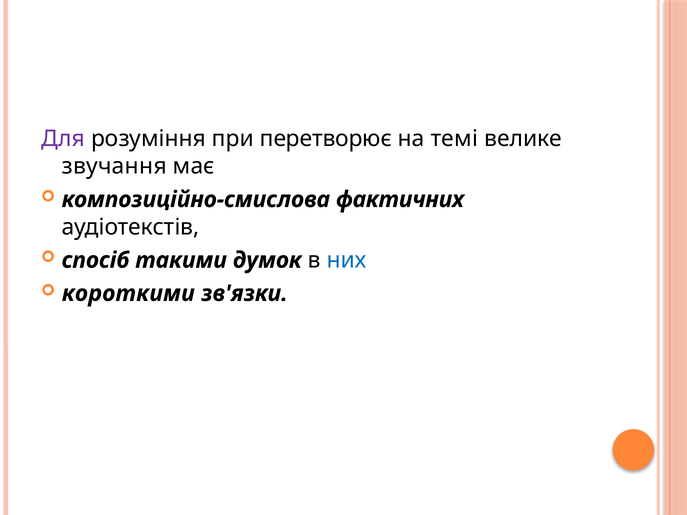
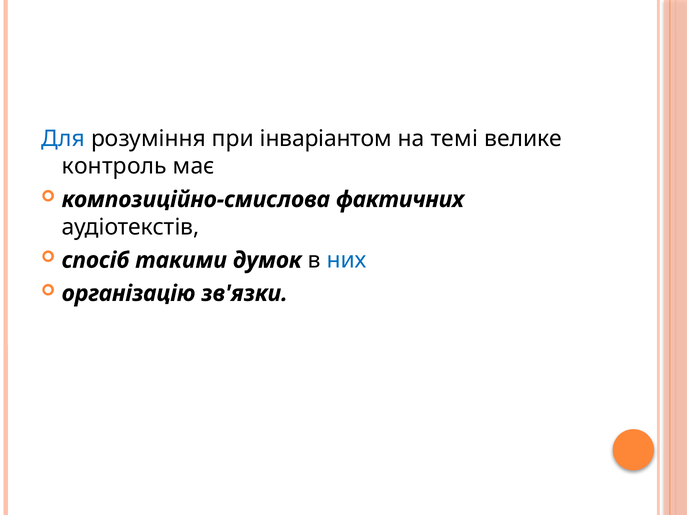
Для colour: purple -> blue (63, 139)
перетворює: перетворює -> інваріантом (326, 139)
звучання: звучання -> контроль (114, 166)
короткими: короткими -> організацію (129, 294)
